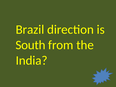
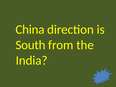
Brazil: Brazil -> China (30, 30)
